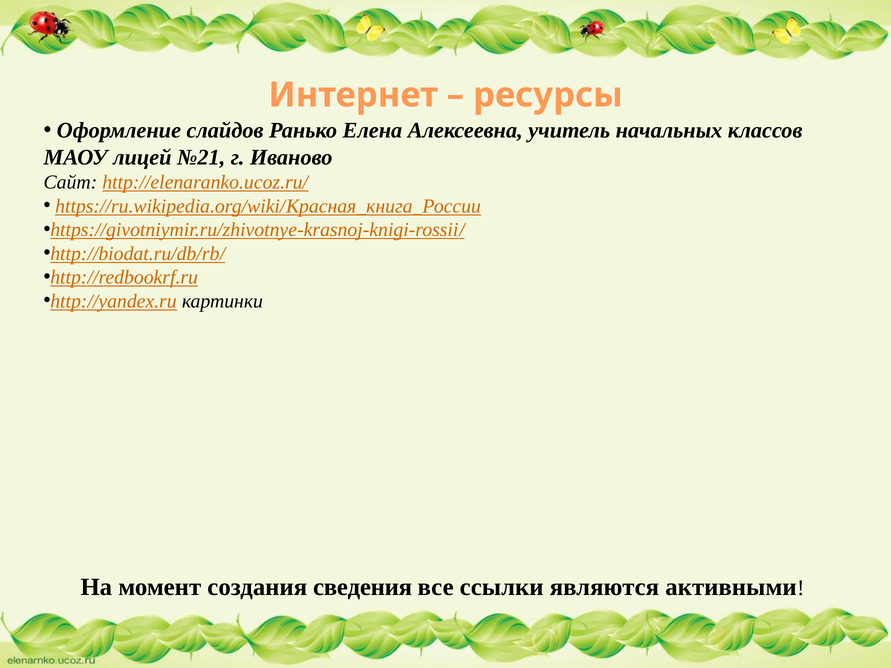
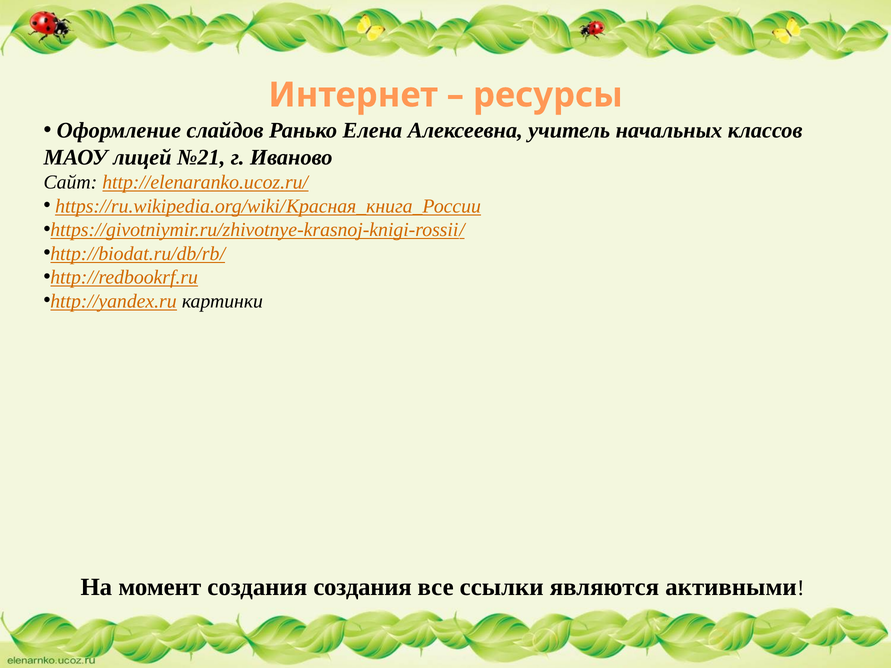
создания сведения: сведения -> создания (363, 587)
